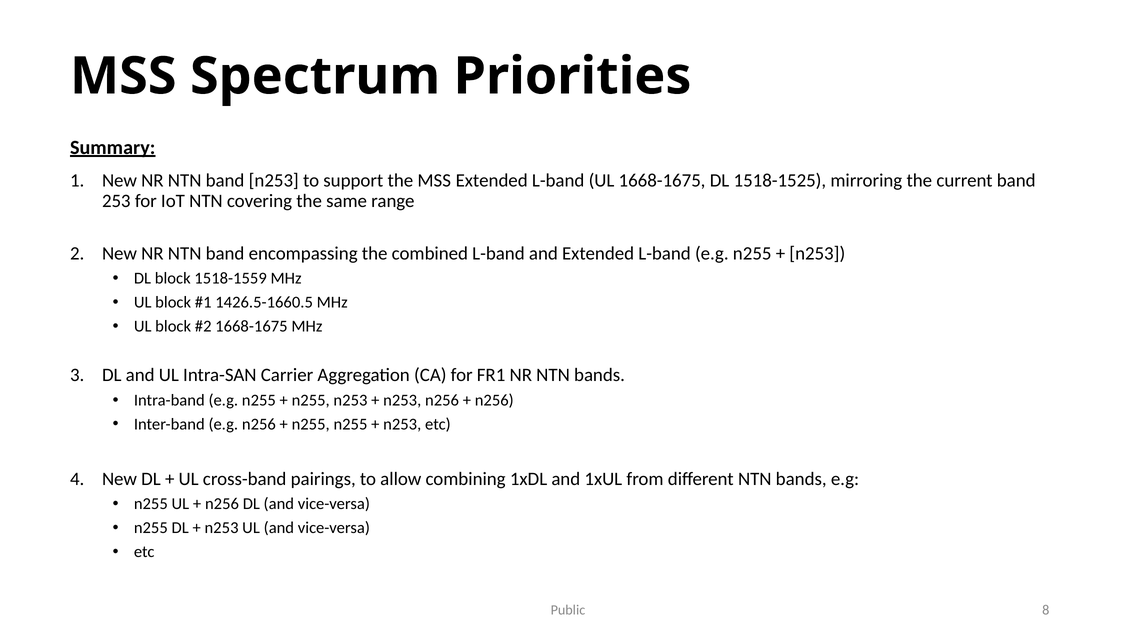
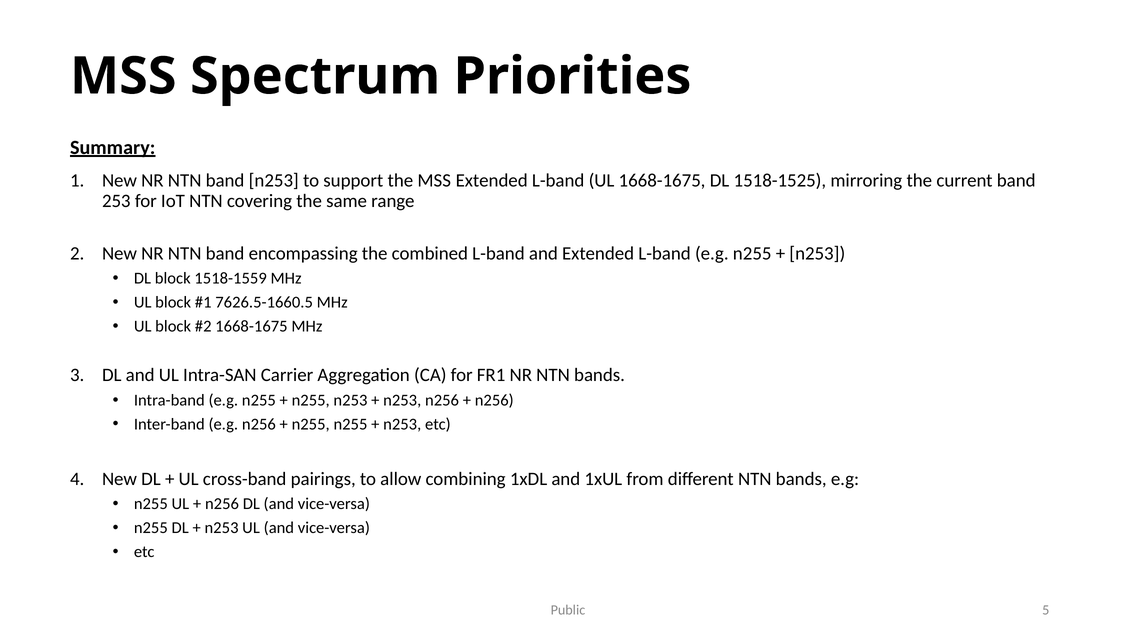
1426.5-1660.5: 1426.5-1660.5 -> 7626.5-1660.5 (264, 302)
8: 8 -> 5 (1046, 610)
